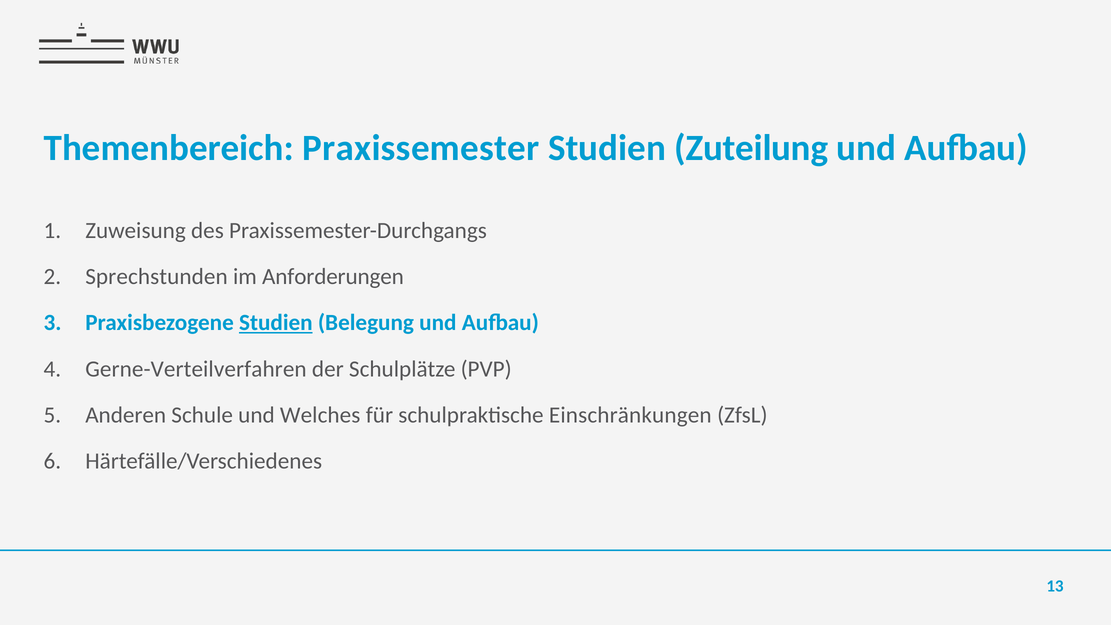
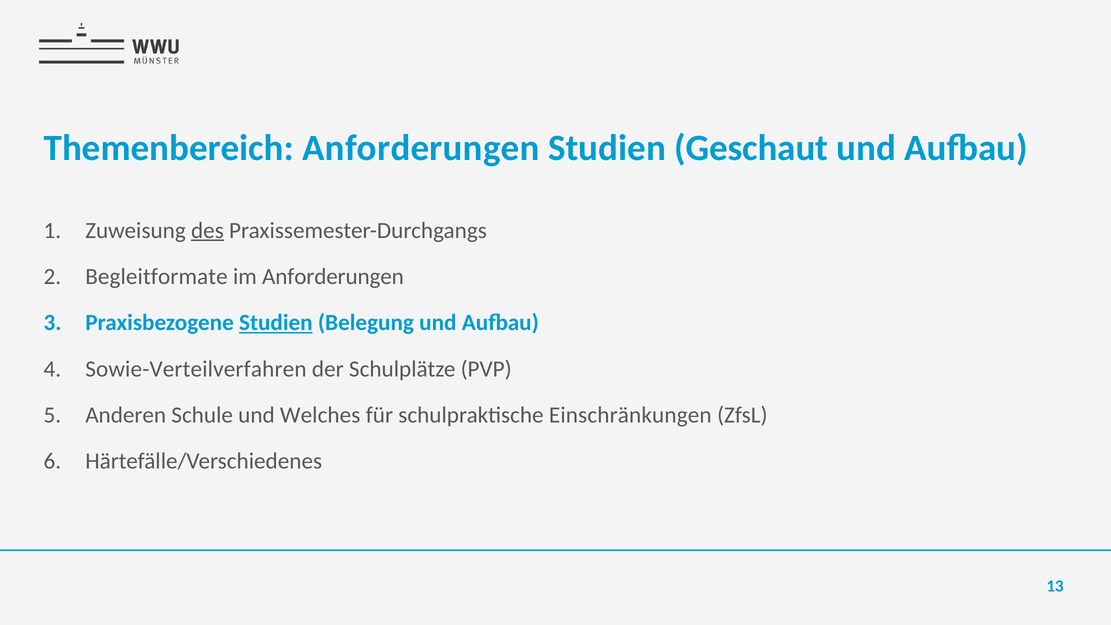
Themenbereich Praxissemester: Praxissemester -> Anforderungen (421, 148)
Zuteilung: Zuteilung -> Geschaut (751, 148)
des underline: none -> present (207, 230)
Sprechstunden: Sprechstunden -> Begleitformate (156, 277)
Gerne-Verteilverfahren: Gerne-Verteilverfahren -> Sowie-Verteilverfahren (196, 369)
